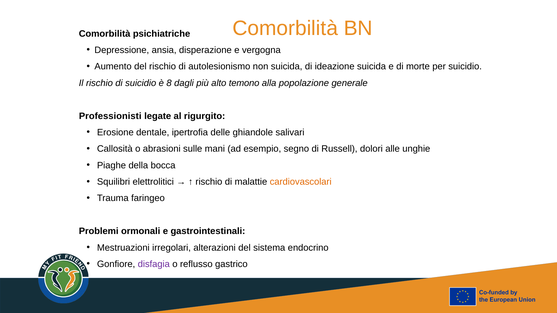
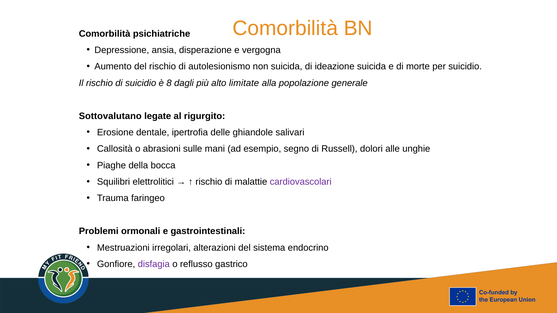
temono: temono -> limitate (244, 83)
Professionisti: Professionisti -> Sottovalutano (110, 116)
cardiovascolari colour: orange -> purple (301, 182)
